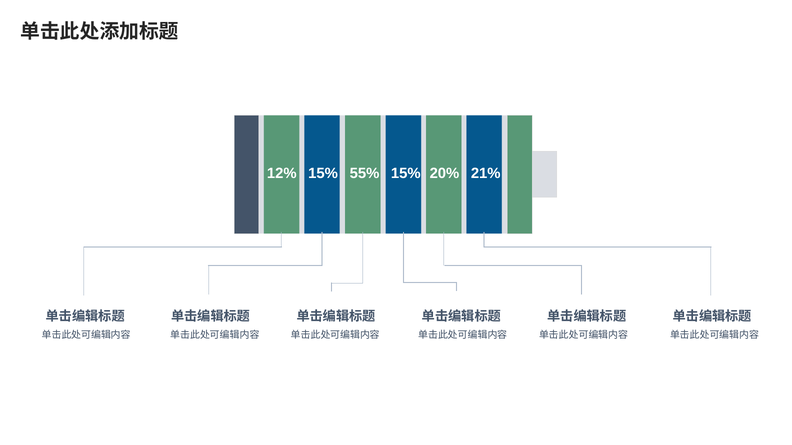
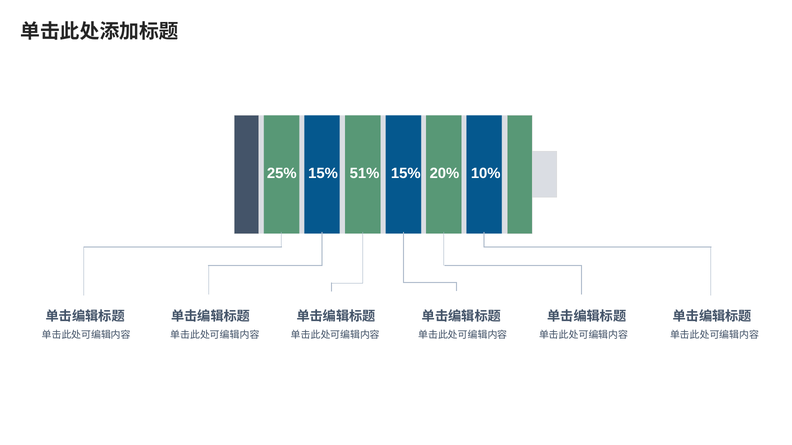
12%: 12% -> 25% (282, 174)
55%: 55% -> 51% (365, 174)
21%: 21% -> 10% (486, 174)
